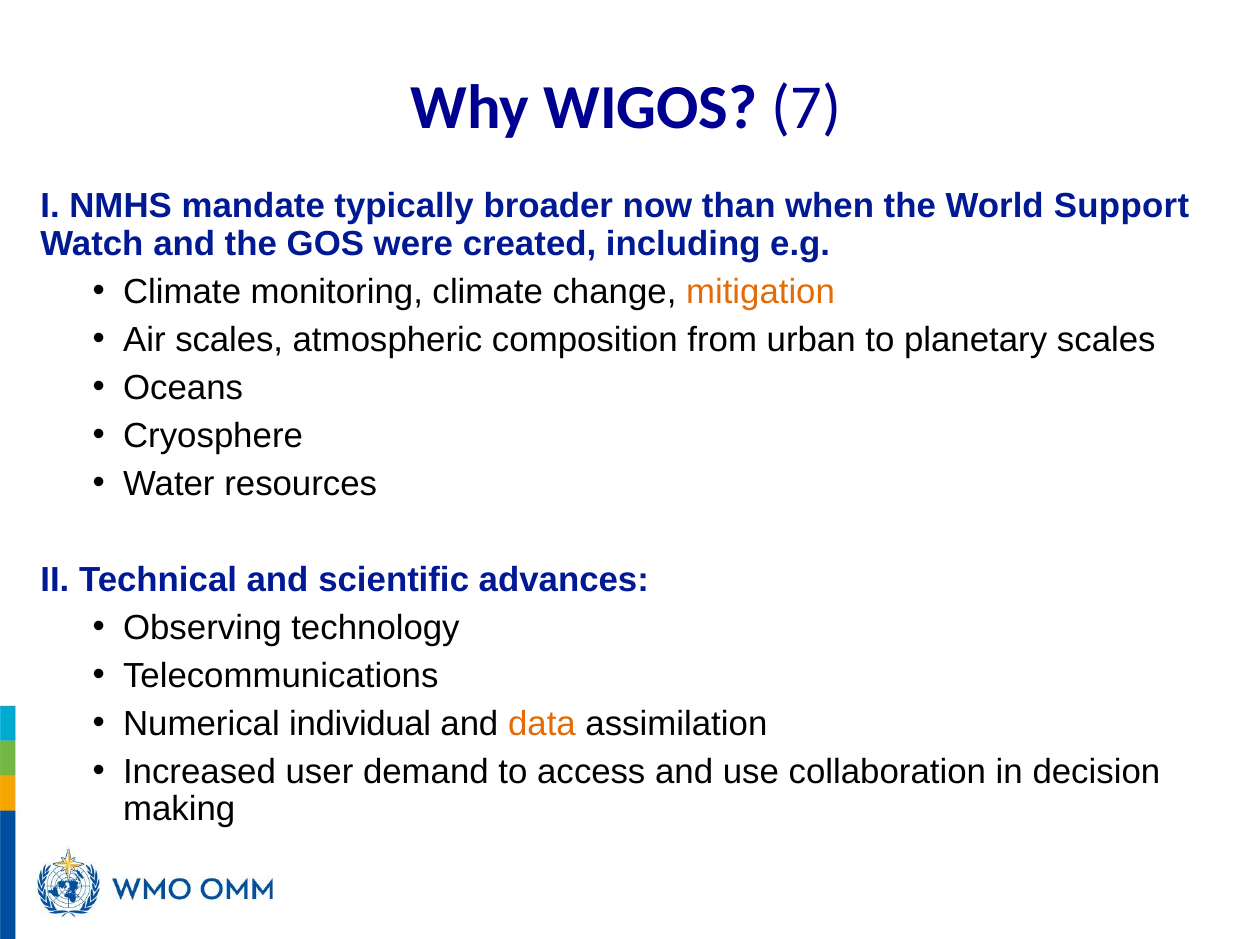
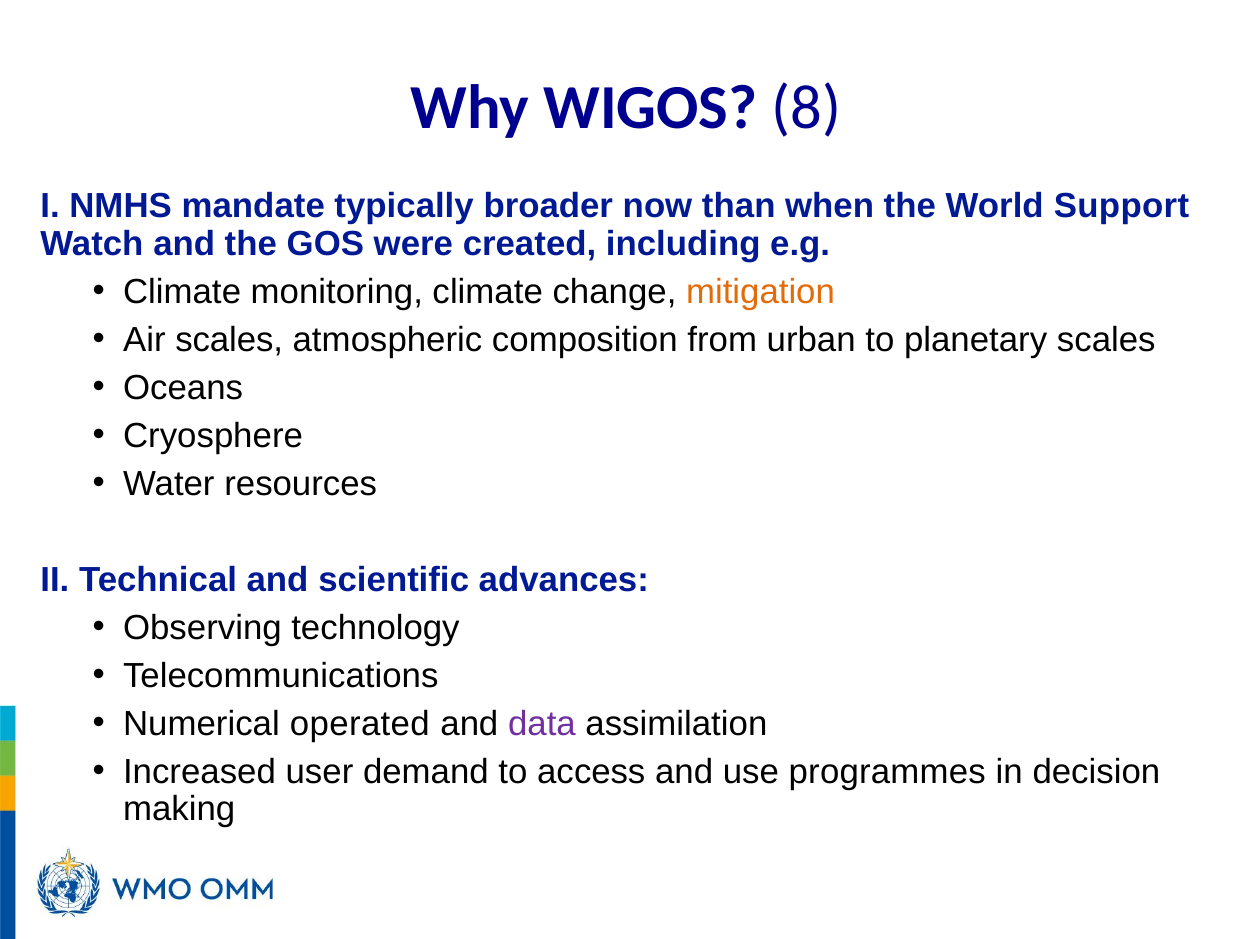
7: 7 -> 8 (807, 108)
individual: individual -> operated (360, 724)
data colour: orange -> purple (542, 724)
collaboration: collaboration -> programmes (887, 772)
